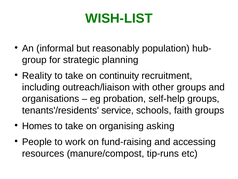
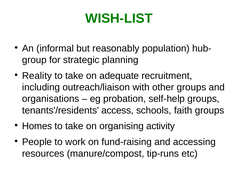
continuity: continuity -> adequate (119, 75)
service: service -> access (118, 110)
asking: asking -> activity (161, 126)
